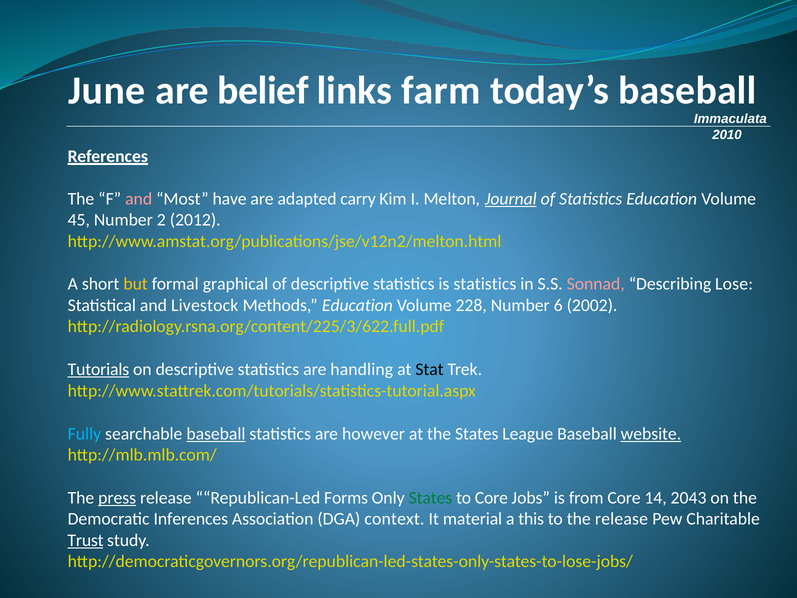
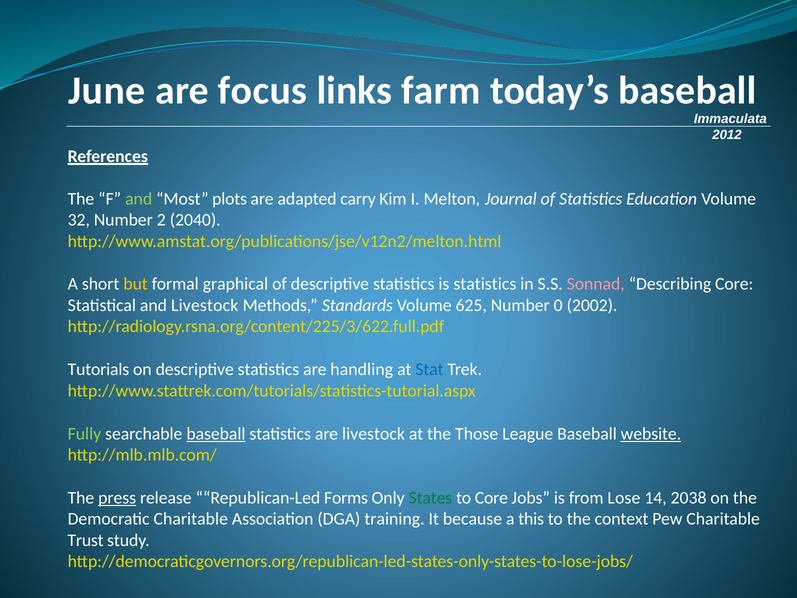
belief: belief -> focus (263, 90)
2010: 2010 -> 2012 (727, 135)
and colour: pink -> light green (139, 199)
have: have -> plots (230, 199)
Journal underline: present -> none (511, 199)
45: 45 -> 32 (79, 220)
2012: 2012 -> 2040 (195, 220)
Describing Lose: Lose -> Core (734, 284)
Methods Education: Education -> Standards (357, 305)
228: 228 -> 625 (471, 305)
6: 6 -> 0 (558, 305)
Tutorials underline: present -> none (98, 369)
Stat colour: black -> blue (430, 369)
Fully colour: light blue -> light green (84, 434)
are however: however -> livestock (374, 434)
the States: States -> Those (477, 434)
from Core: Core -> Lose (624, 498)
2043: 2043 -> 2038 (689, 498)
Democratic Inferences: Inferences -> Charitable (191, 519)
context: context -> training (395, 519)
material: material -> because (472, 519)
the release: release -> context (622, 519)
Trust underline: present -> none (86, 540)
